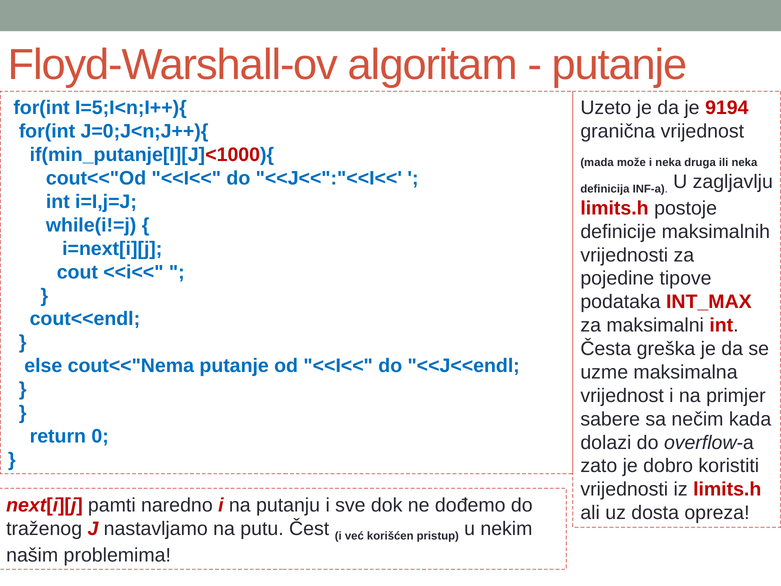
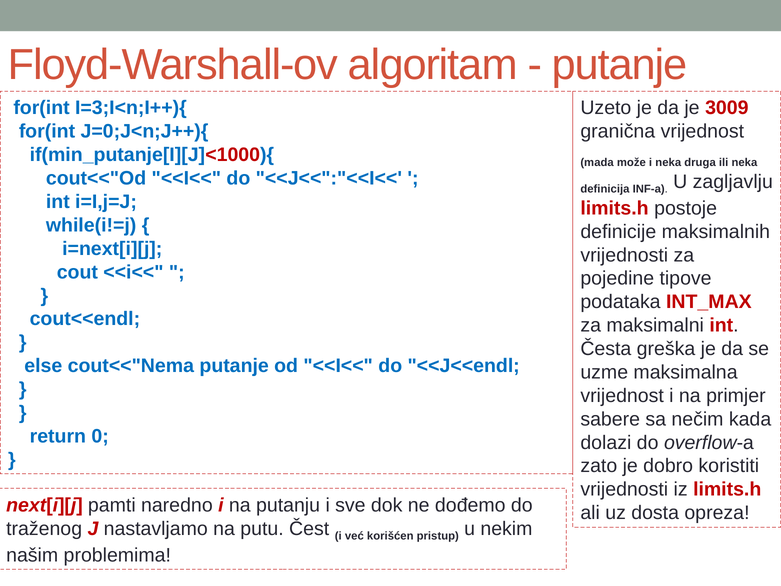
I=5;I<n;I++){: I=5;I<n;I++){ -> I=3;I<n;I++){ (131, 108)
9194: 9194 -> 3009 (727, 108)
